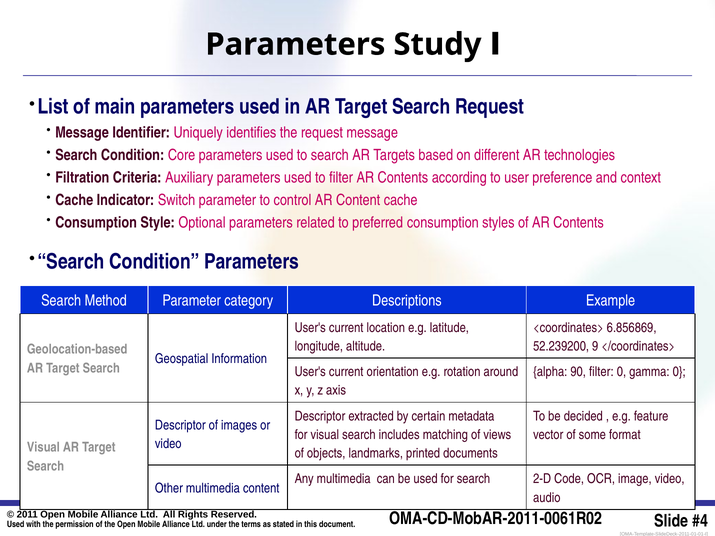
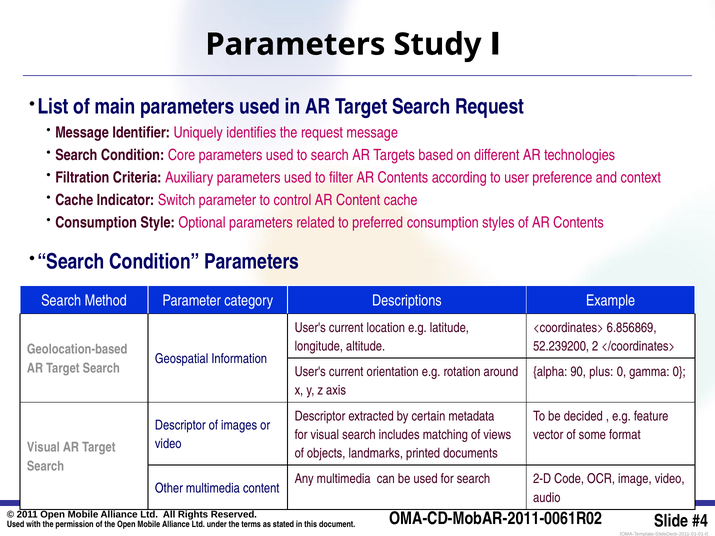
9: 9 -> 2 (595, 346)
90 filter: filter -> plus (601, 372)
